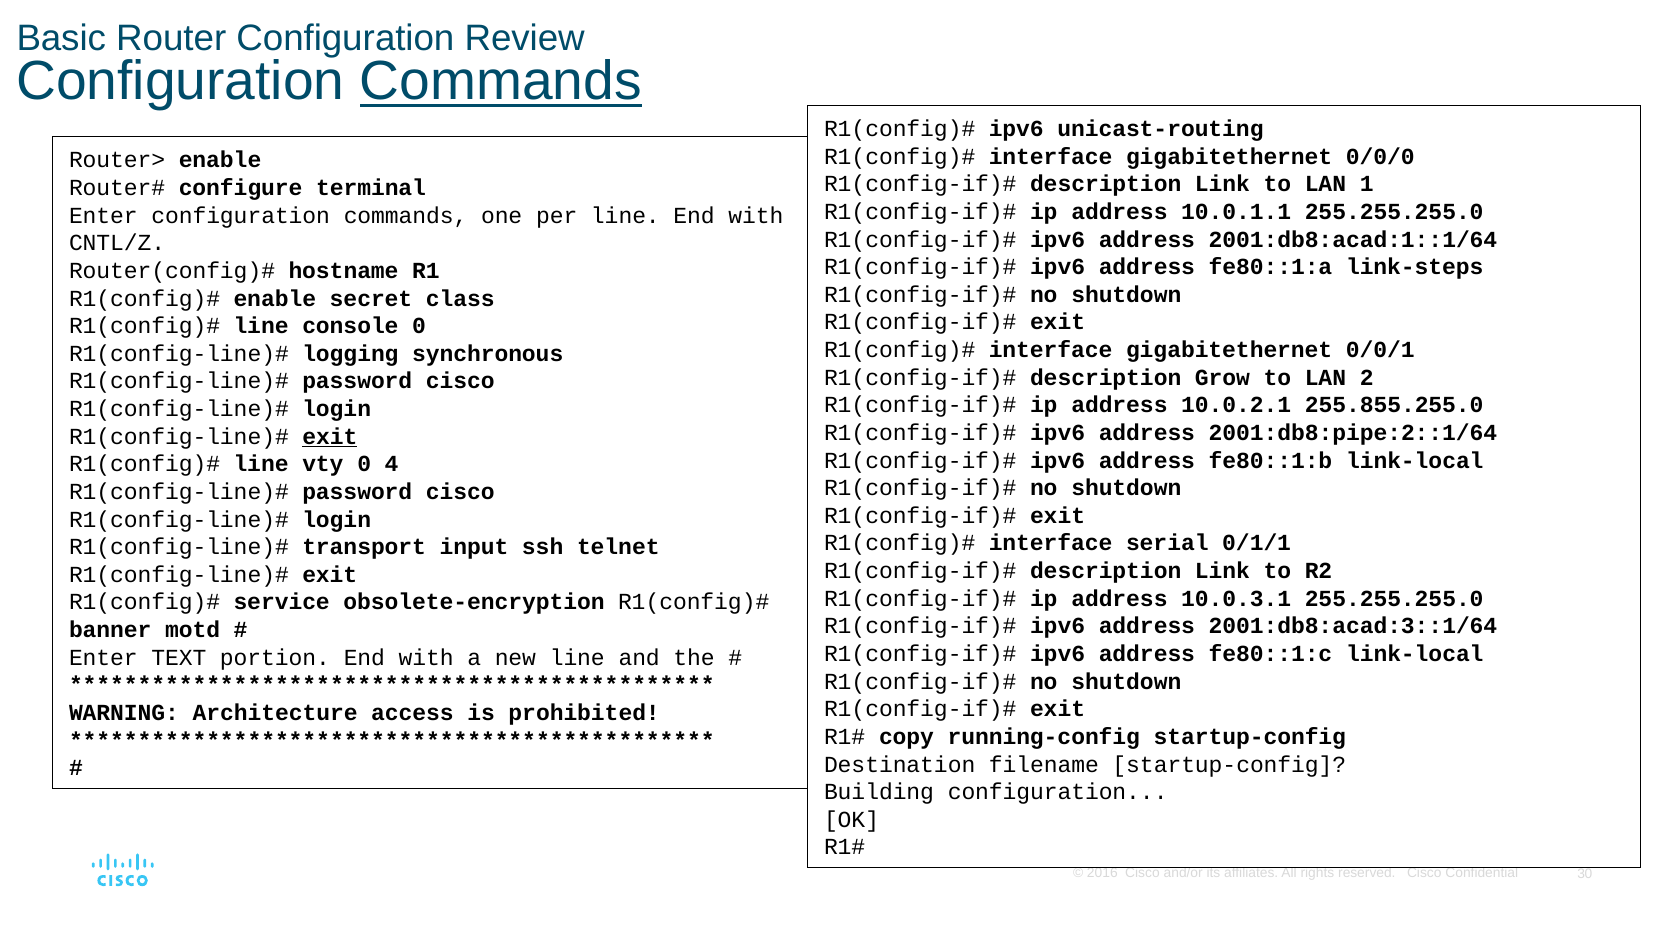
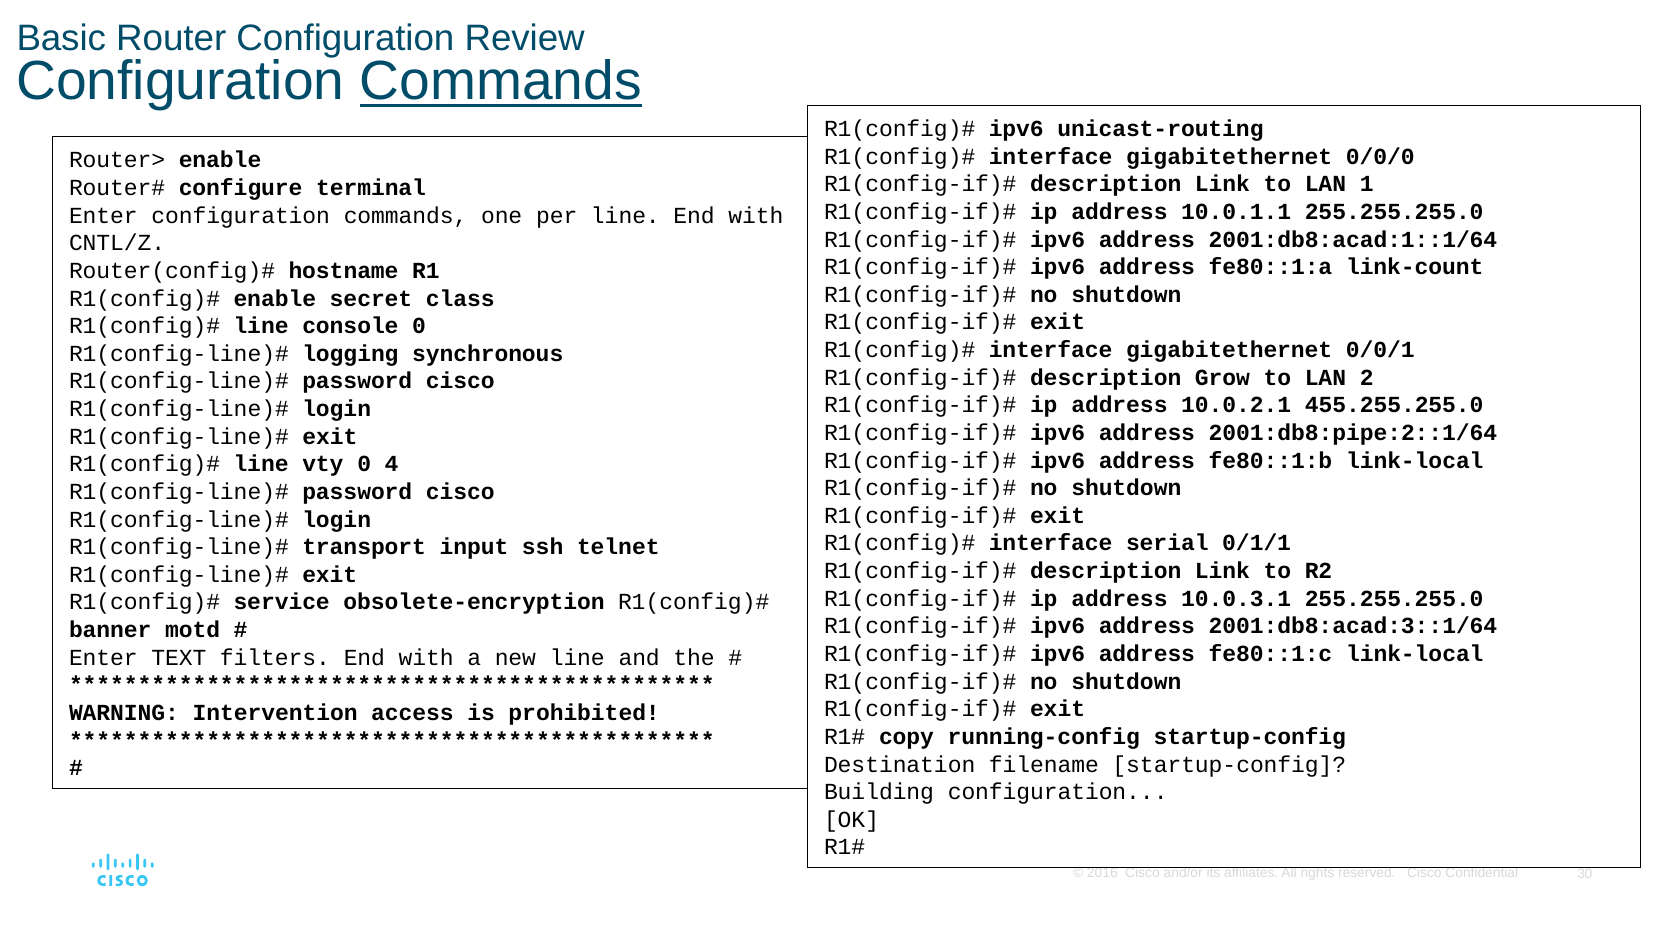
link-steps: link-steps -> link-count (1415, 267)
255.855.255.0: 255.855.255.0 -> 455.255.255.0 (1394, 405)
exit underline: present -> none (330, 437)
portion: portion -> filters (275, 658)
Architecture: Architecture -> Intervention (275, 713)
